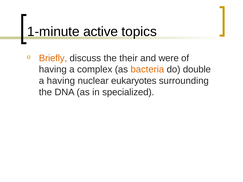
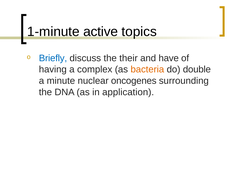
Briefly colour: orange -> blue (53, 58)
were: were -> have (169, 58)
a having: having -> minute (61, 81)
eukaryotes: eukaryotes -> oncogenes (134, 81)
specialized: specialized -> application (128, 92)
